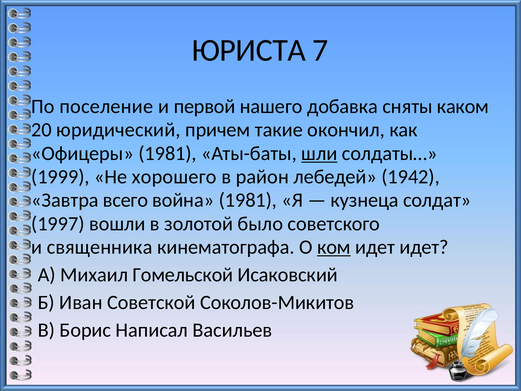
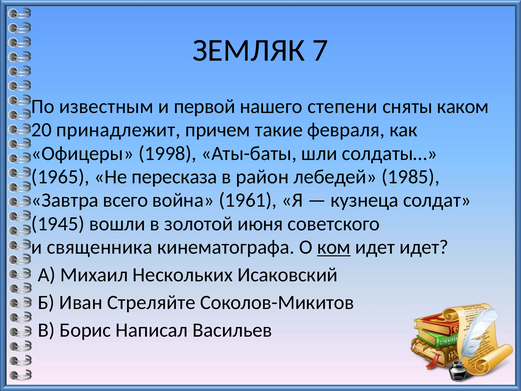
ЮРИСТА: ЮРИСТА -> ЗЕМЛЯК (249, 50)
поселение: поселение -> известным (106, 106)
добавка: добавка -> степени (342, 106)
юридический: юридический -> принадлежит (118, 130)
окончил: окончил -> февраля (346, 130)
Офицеры 1981: 1981 -> 1998 (168, 153)
шли underline: present -> none (319, 153)
1999: 1999 -> 1965 (60, 177)
хорошего: хорошего -> пересказа (174, 177)
1942: 1942 -> 1985 (411, 177)
война 1981: 1981 -> 1961 (248, 200)
1997: 1997 -> 1945 (58, 224)
было: было -> июня (260, 224)
Гомельской: Гомельской -> Нескольких (183, 275)
Советской: Советской -> Стреляйте (151, 302)
